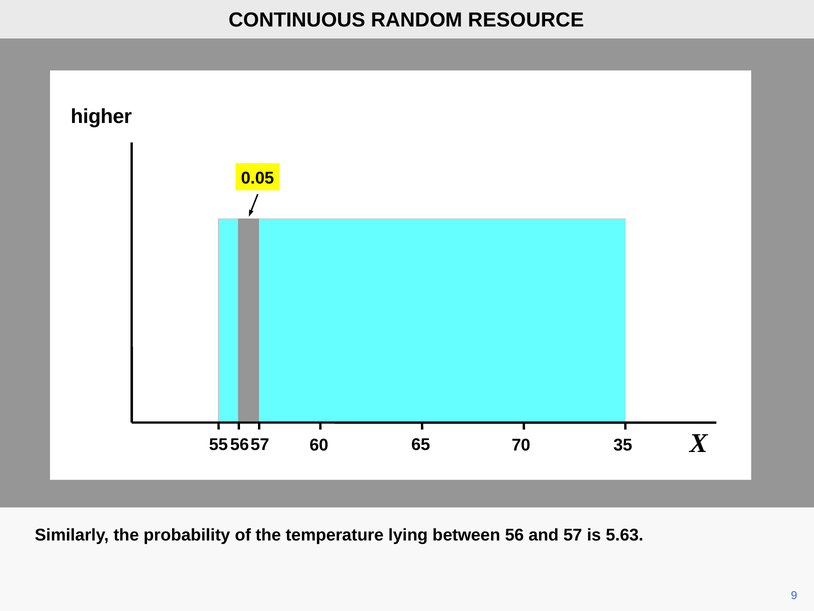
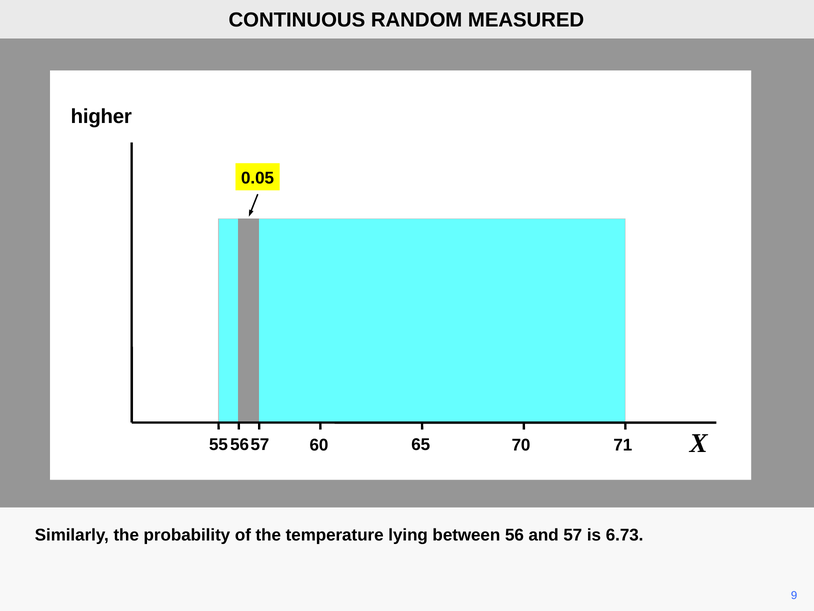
RESOURCE: RESOURCE -> MEASURED (526, 20)
35: 35 -> 71 (623, 445)
5.63: 5.63 -> 6.73 (625, 535)
